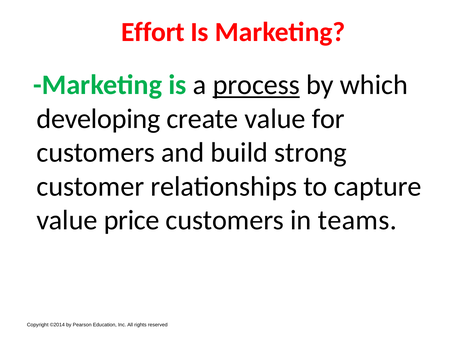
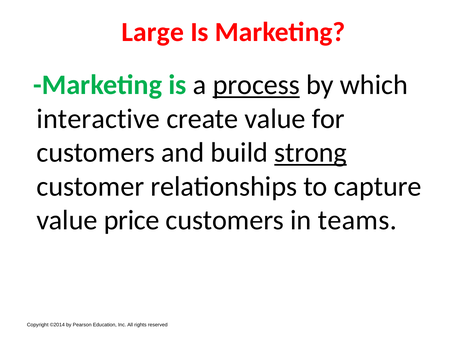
Effort: Effort -> Large (153, 32)
developing: developing -> interactive (98, 119)
strong underline: none -> present (311, 153)
